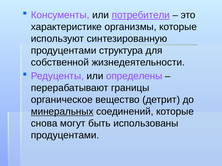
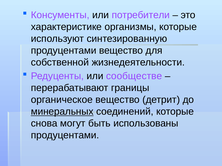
потребители underline: present -> none (141, 15)
продуцентами структура: структура -> вещество (121, 51)
определены: определены -> сообществе (134, 76)
